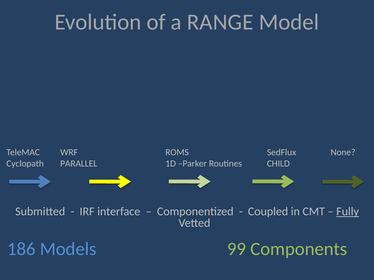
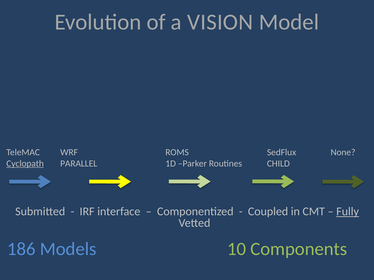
RANGE: RANGE -> VISION (220, 22)
Cyclopath underline: none -> present (25, 164)
99: 99 -> 10 (237, 249)
